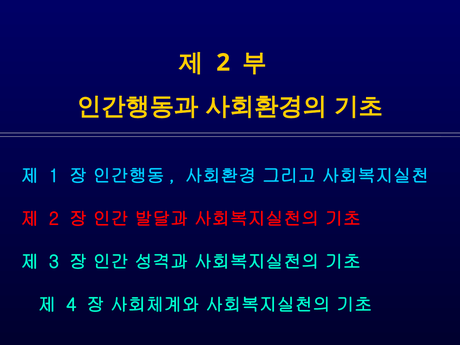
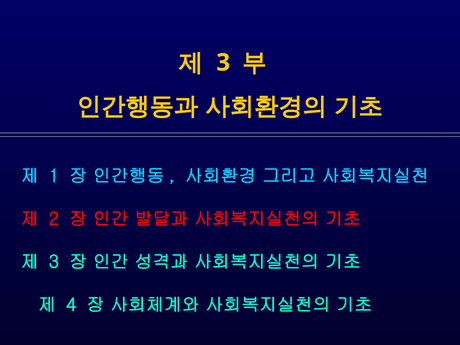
2: 2 -> 3 (223, 63)
